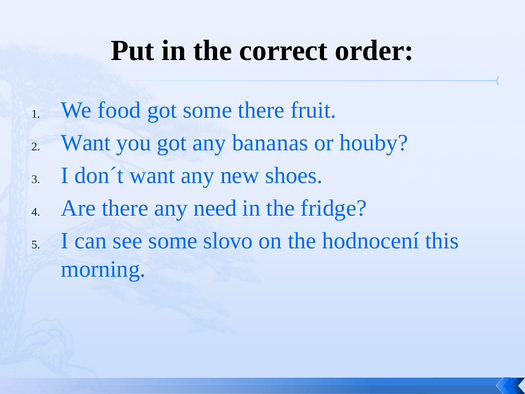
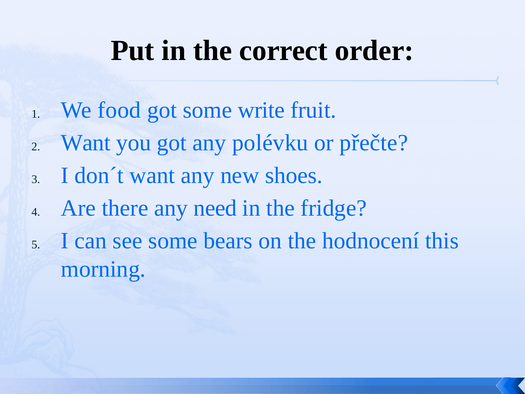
some there: there -> write (261, 110)
bananas: bananas -> polévku (270, 143)
houby: houby -> přečte (374, 143)
slovo: slovo -> bears (228, 241)
